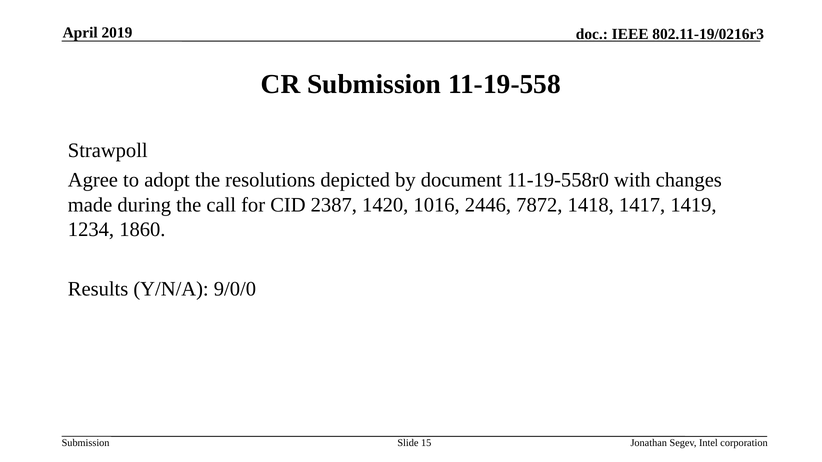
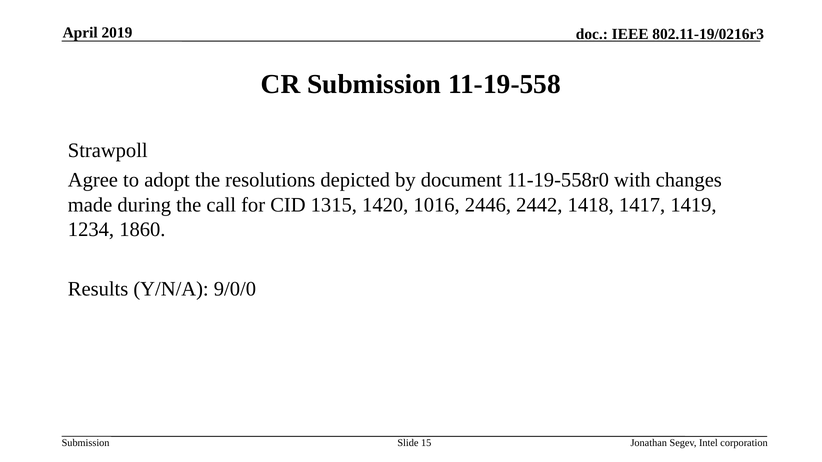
2387: 2387 -> 1315 (334, 205)
7872: 7872 -> 2442 (539, 205)
